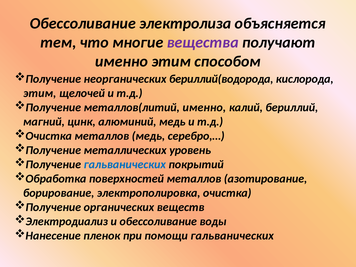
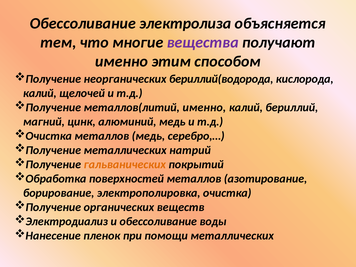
этим: этим -> калий (40, 93)
уровень: уровень -> натрий (190, 150)
гальванических colour: blue -> orange (125, 164)
помощи гальванических: гальванических -> металлических (232, 236)
